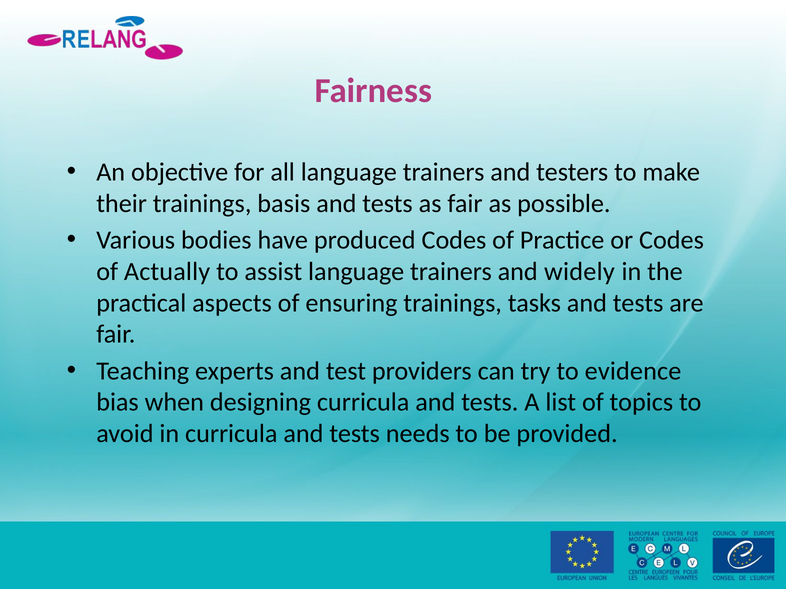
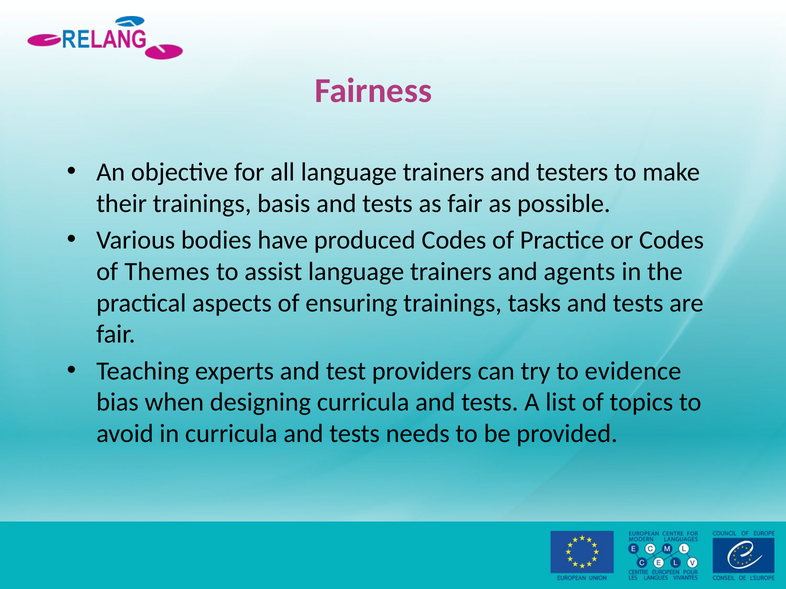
Actually: Actually -> Themes (167, 272)
widely: widely -> agents (579, 272)
